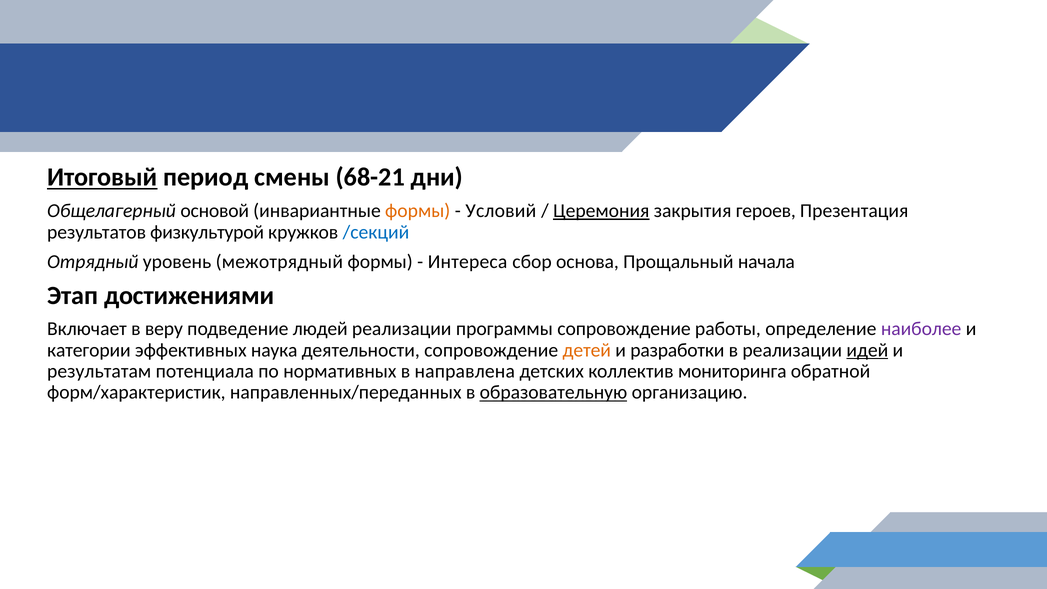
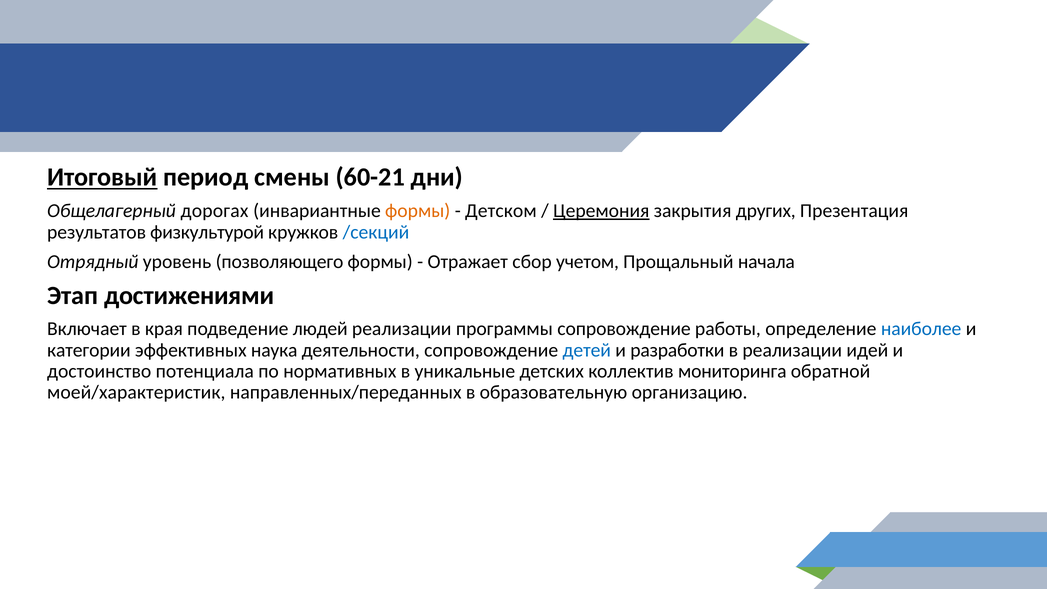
68-21: 68-21 -> 60-21 (370, 177)
основой: основой -> дорогах (215, 211)
Условий: Условий -> Детском (501, 211)
героев: героев -> других (766, 211)
межотрядный: межотрядный -> позволяющего (280, 262)
Интереса: Интереса -> Отражает (468, 262)
основа: основа -> учетом (588, 262)
веру: веру -> края (164, 329)
наиболее colour: purple -> blue (921, 329)
детей colour: orange -> blue (587, 350)
идей underline: present -> none (867, 350)
результатам: результатам -> достоинство (99, 371)
направлена: направлена -> уникальные (465, 371)
форм/характеристик: форм/характеристик -> моей/характеристик (136, 392)
образовательную underline: present -> none (553, 392)
